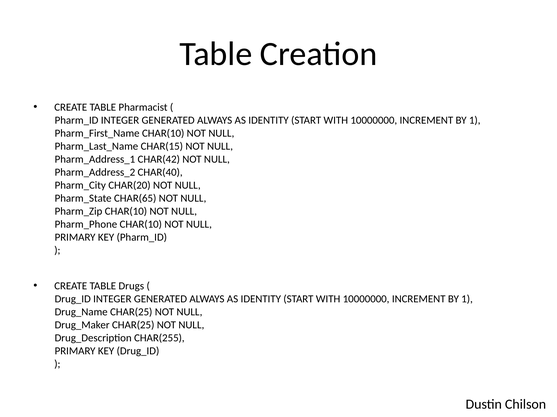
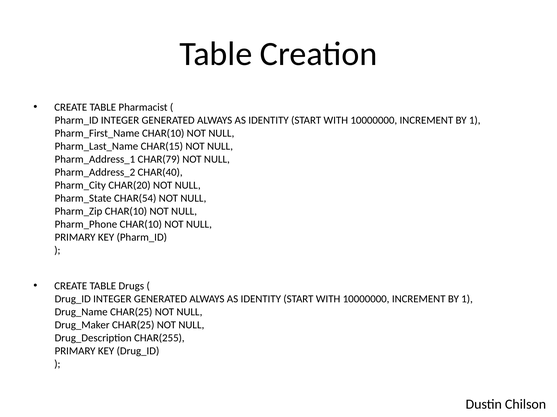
CHAR(42: CHAR(42 -> CHAR(79 (159, 160)
CHAR(65: CHAR(65 -> CHAR(54 (135, 199)
